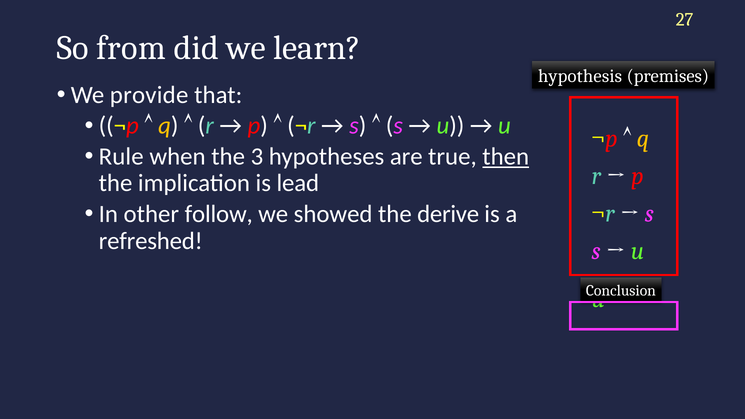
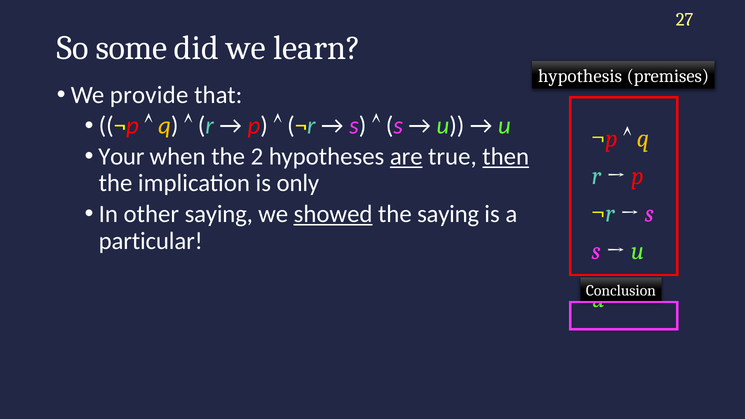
from: from -> some (131, 48)
Rule: Rule -> Your (121, 156)
3: 3 -> 2 (257, 156)
are underline: none -> present (406, 156)
lead: lead -> only (298, 183)
other follow: follow -> saying (219, 214)
showed underline: none -> present (333, 214)
the derive: derive -> saying (448, 214)
refreshed: refreshed -> particular (151, 241)
